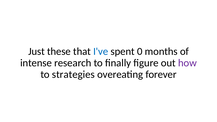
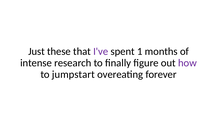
I've colour: blue -> purple (101, 51)
0: 0 -> 1 (140, 51)
strategies: strategies -> jumpstart (73, 74)
